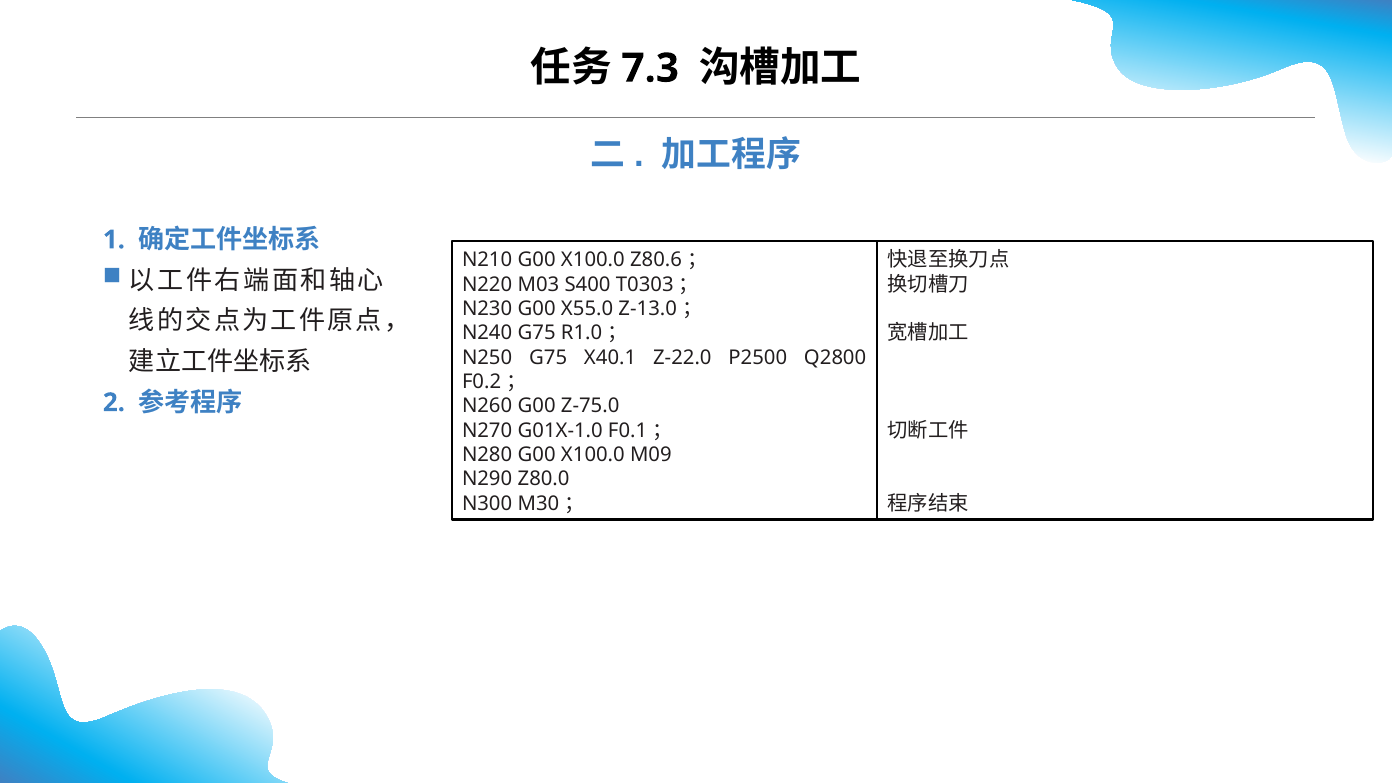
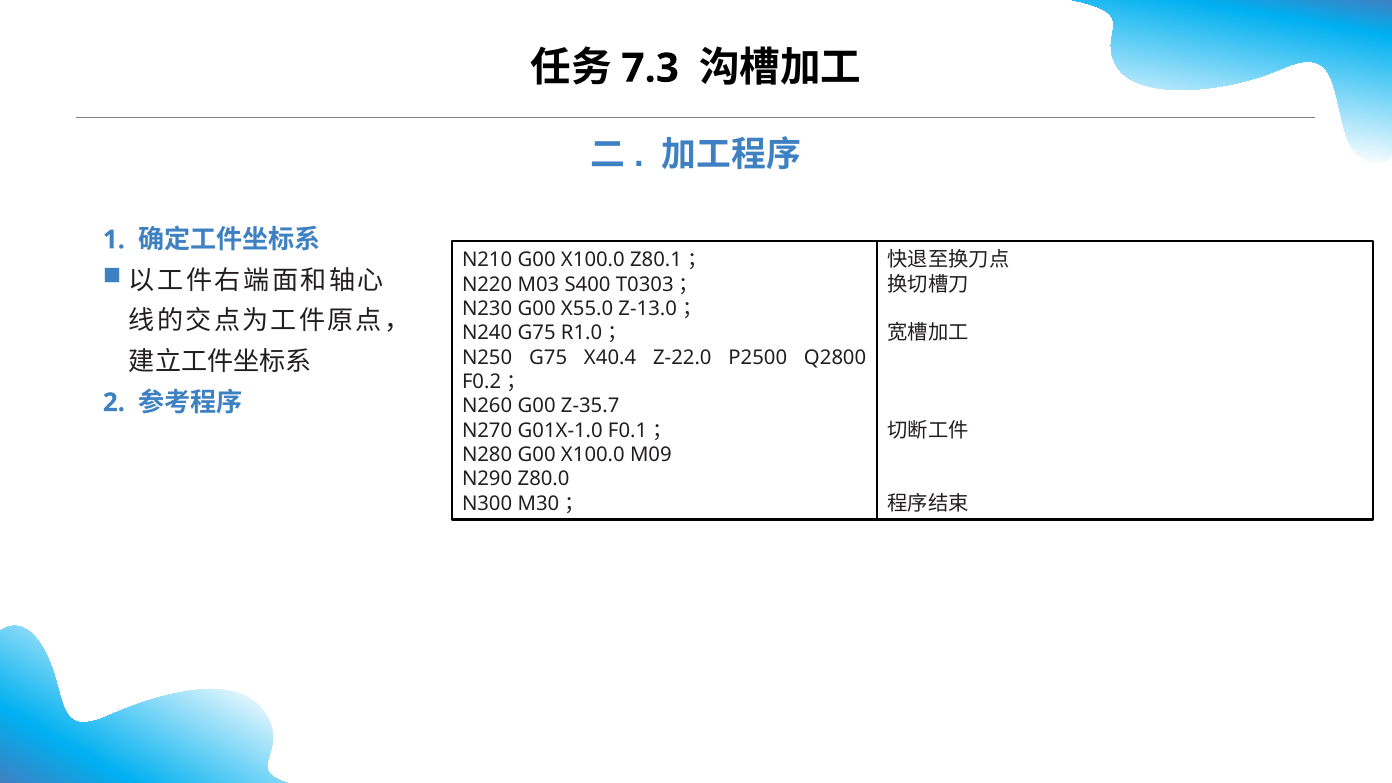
Z80.6: Z80.6 -> Z80.1 (656, 260)
X40.1: X40.1 -> X40.4 (610, 357)
Z-75.0: Z-75.0 -> Z-35.7 (590, 406)
